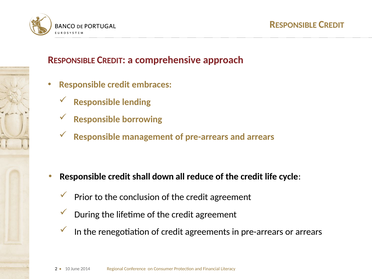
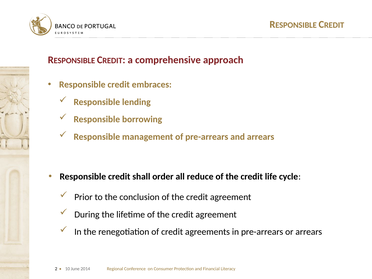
down: down -> order (163, 177)
